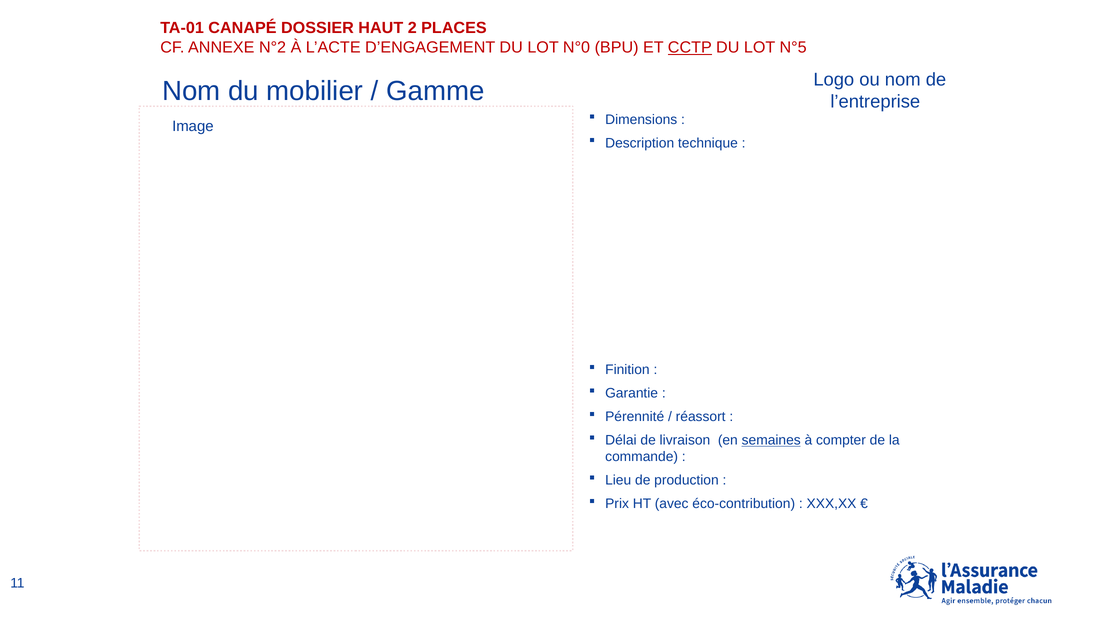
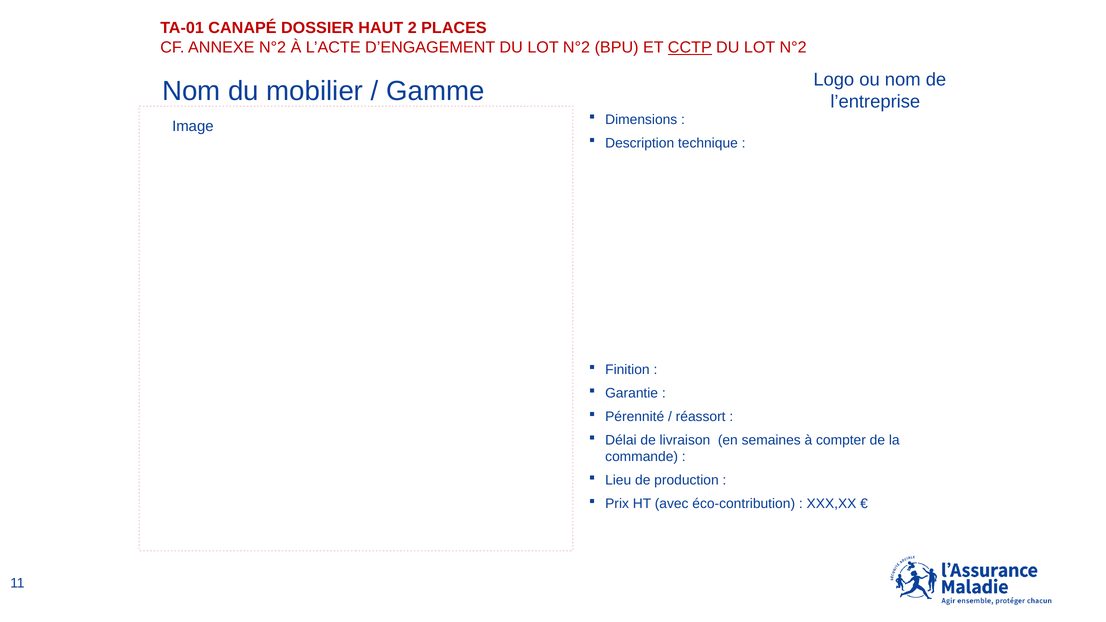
D’ENGAGEMENT DU LOT N°0: N°0 -> N°2 (577, 47)
N°5: N°5 -> N°2 (793, 47)
semaines underline: present -> none (771, 440)
